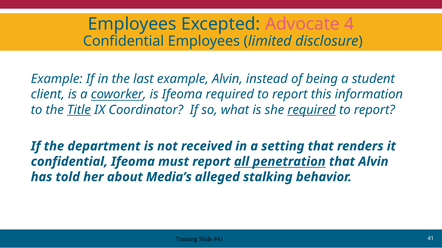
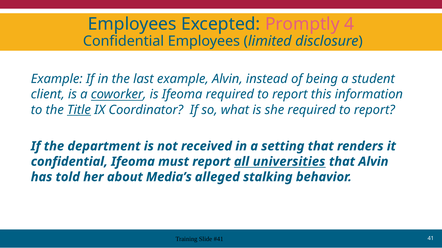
Advocate: Advocate -> Promptly (302, 24)
required underline: present -> none (312, 110)
penetration: penetration -> universities (289, 162)
